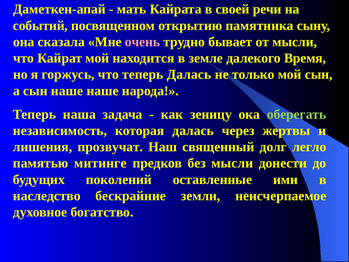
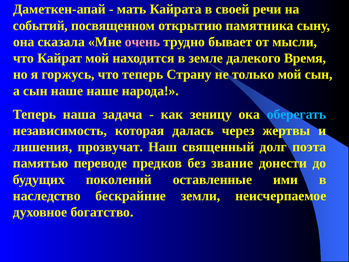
теперь Далась: Далась -> Страну (189, 74)
оберегать colour: light green -> light blue (297, 114)
легло: легло -> поэта (309, 147)
митинге: митинге -> переводе (100, 163)
без мысли: мысли -> звание (232, 163)
